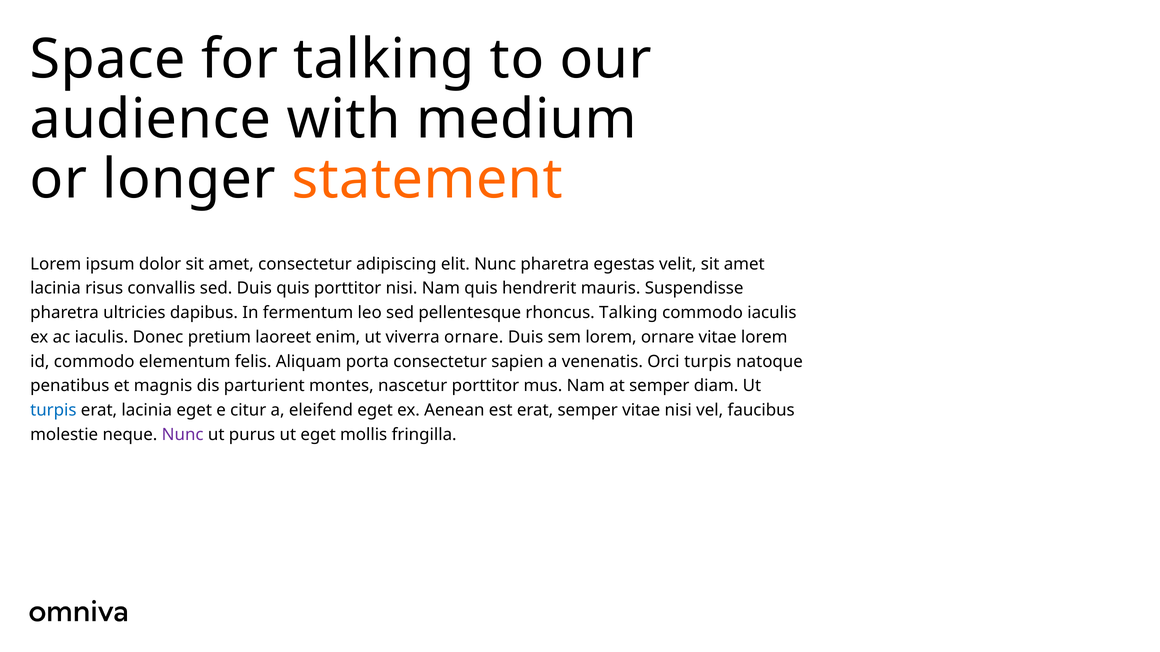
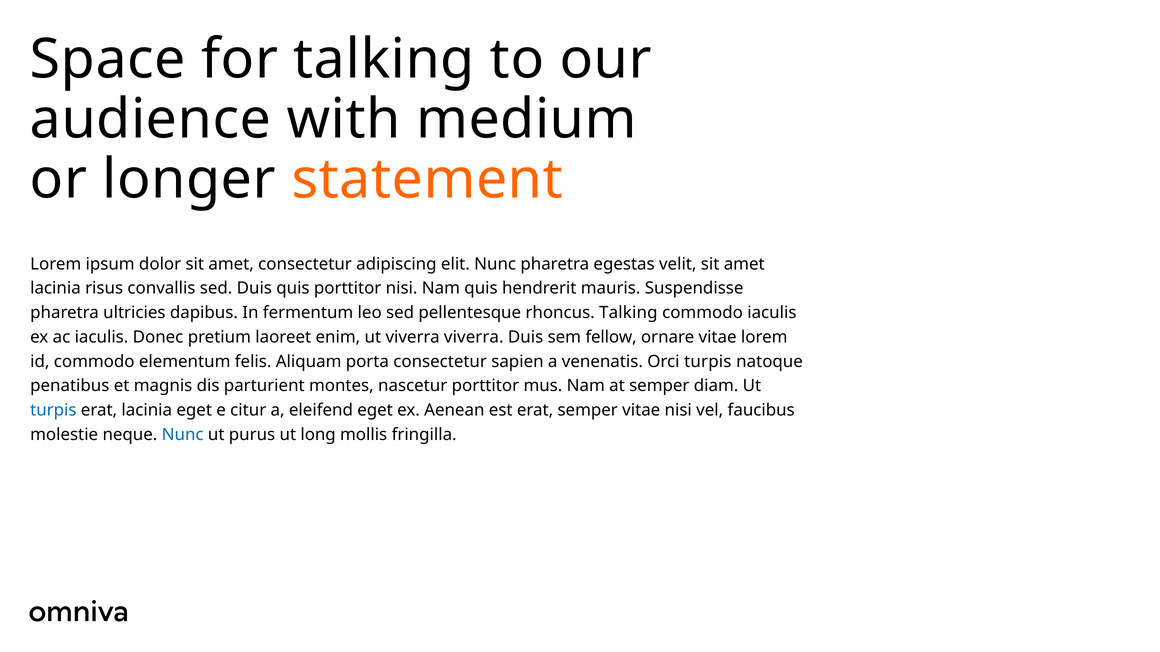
viverra ornare: ornare -> viverra (474, 337)
sem lorem: lorem -> fellow (611, 337)
Nunc colour: purple -> blue (183, 435)
ut eget: eget -> long (318, 435)
